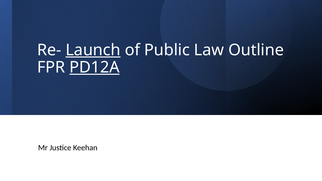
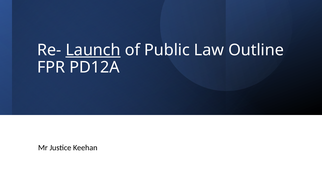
PD12A underline: present -> none (94, 67)
